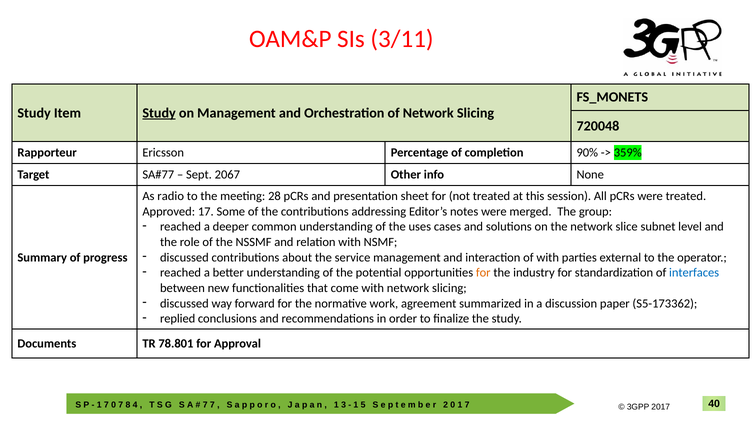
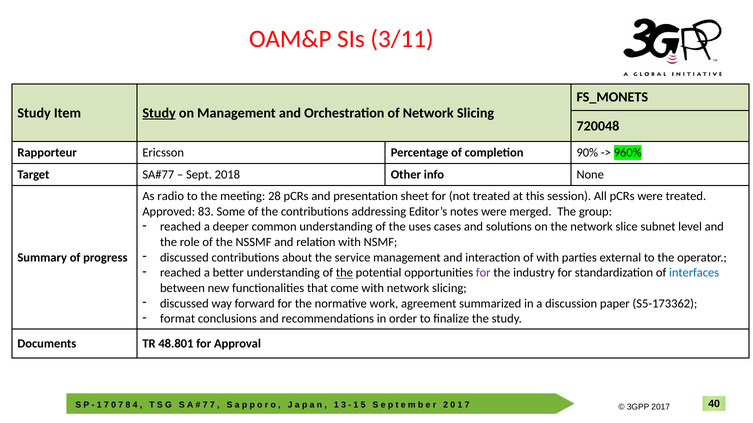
359%: 359% -> 960% (628, 153)
2067: 2067 -> 2018 (227, 175)
17: 17 -> 83 (206, 212)
the underline: none -> present (344, 273)
for colour: orange -> purple (483, 273)
replied: replied -> format (178, 319)
78.801: 78.801 -> 48.801 (176, 344)
